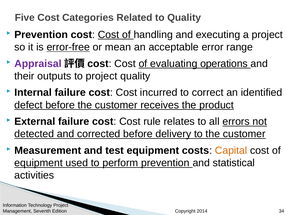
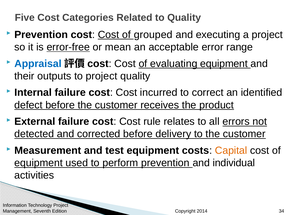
handling: handling -> grouped (153, 35)
Appraisal colour: purple -> blue (38, 64)
evaluating operations: operations -> equipment (224, 64)
statistical: statistical -> individual (234, 163)
